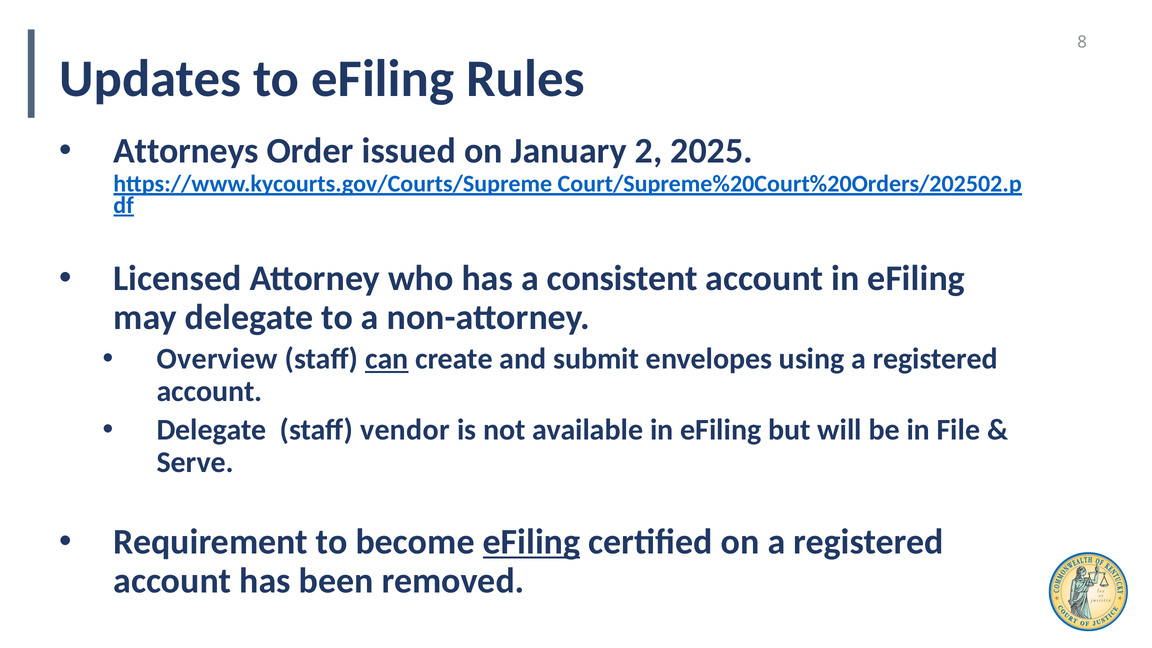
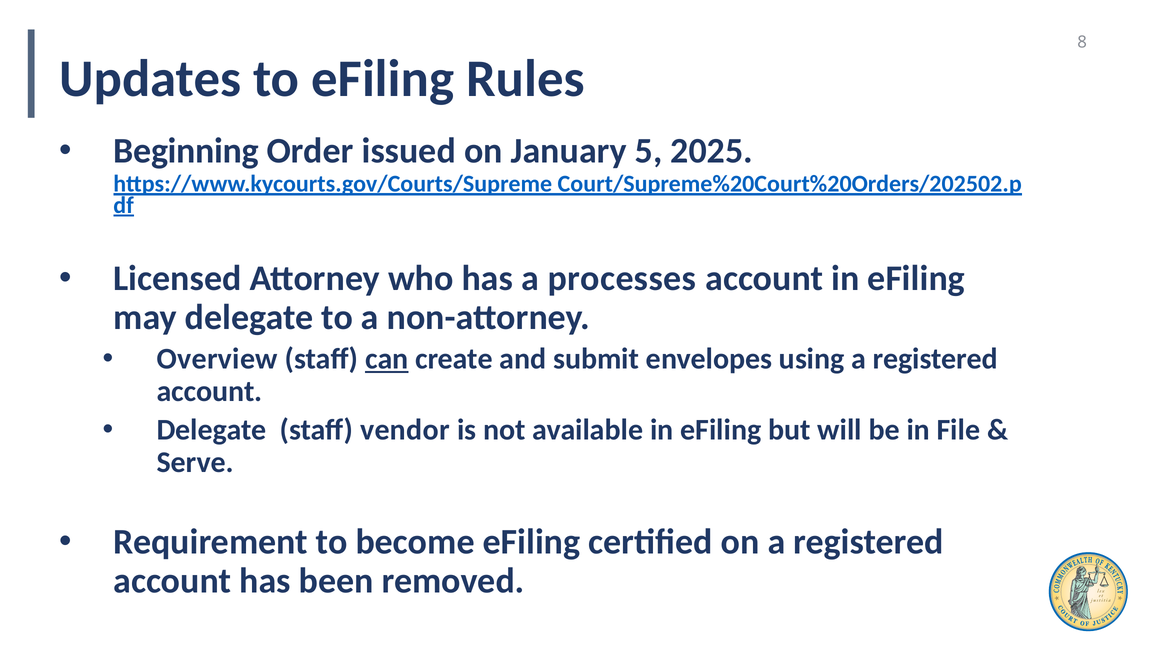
Attorneys: Attorneys -> Beginning (186, 151)
2: 2 -> 5 (649, 151)
consistent: consistent -> processes (622, 278)
eFiling underline: present -> none (531, 542)
